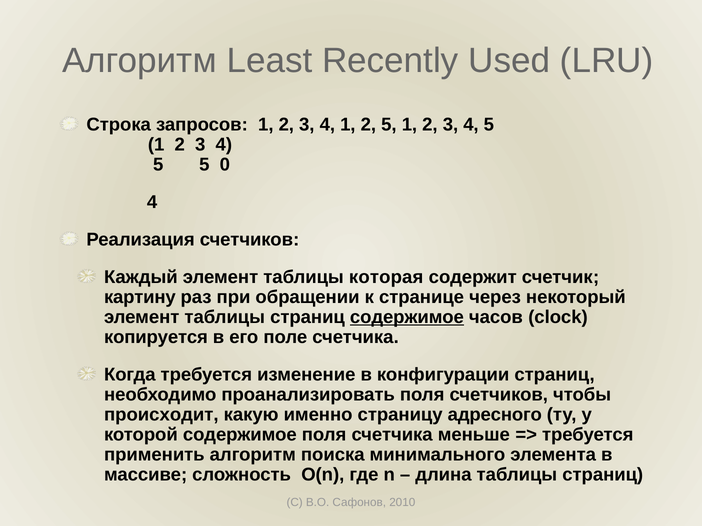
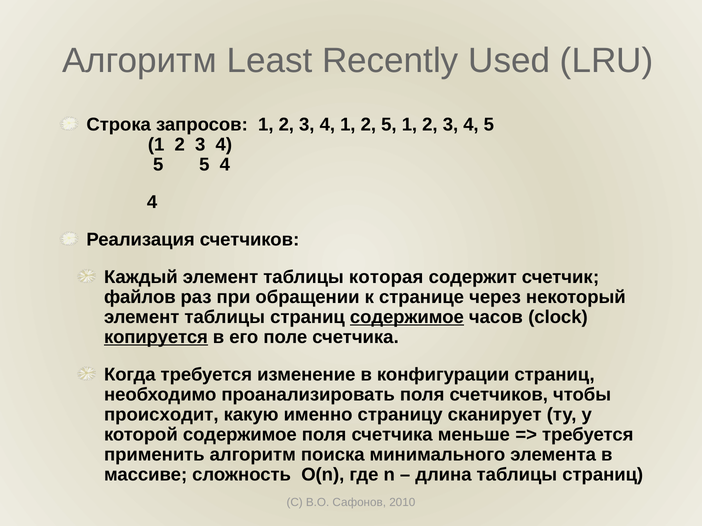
5 0: 0 -> 4 (225, 165)
картину: картину -> файлов (140, 297)
копируется underline: none -> present (156, 337)
адресного: адресного -> сканирует (495, 415)
